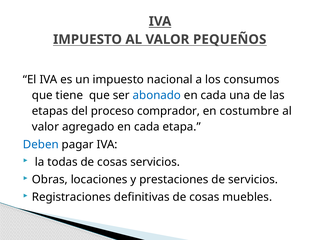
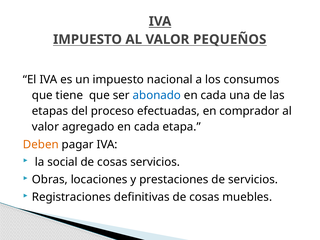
comprador: comprador -> efectuadas (168, 111)
costumbre: costumbre -> comprador (249, 111)
Deben colour: blue -> orange (41, 144)
todas: todas -> social (63, 162)
